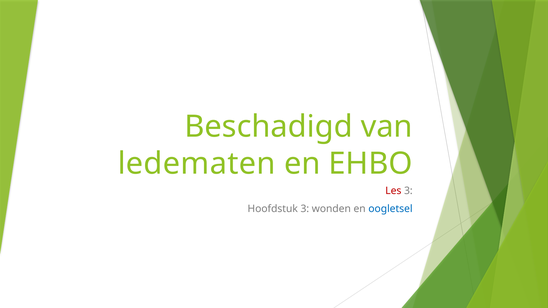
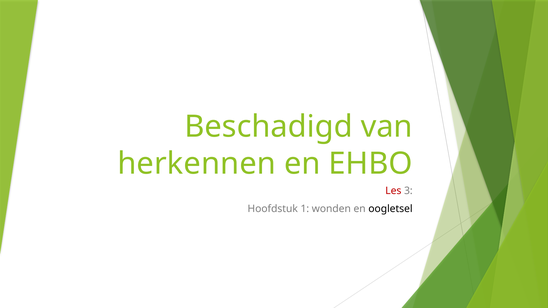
ledematen: ledematen -> herkennen (197, 164)
Hoofdstuk 3: 3 -> 1 (305, 209)
oogletsel colour: blue -> black (390, 209)
